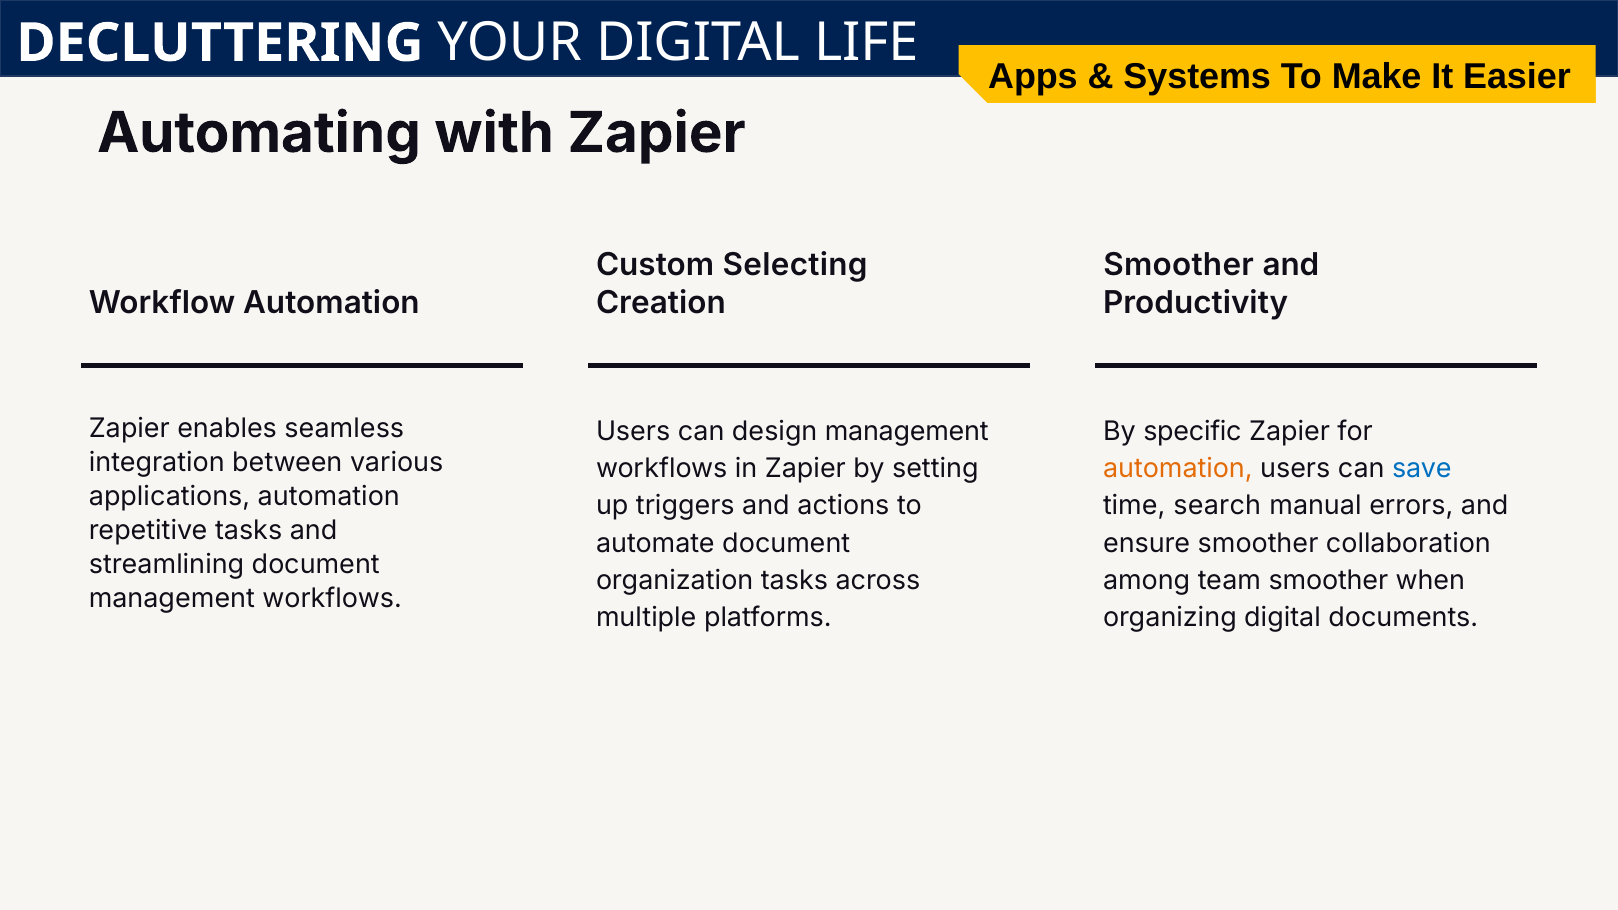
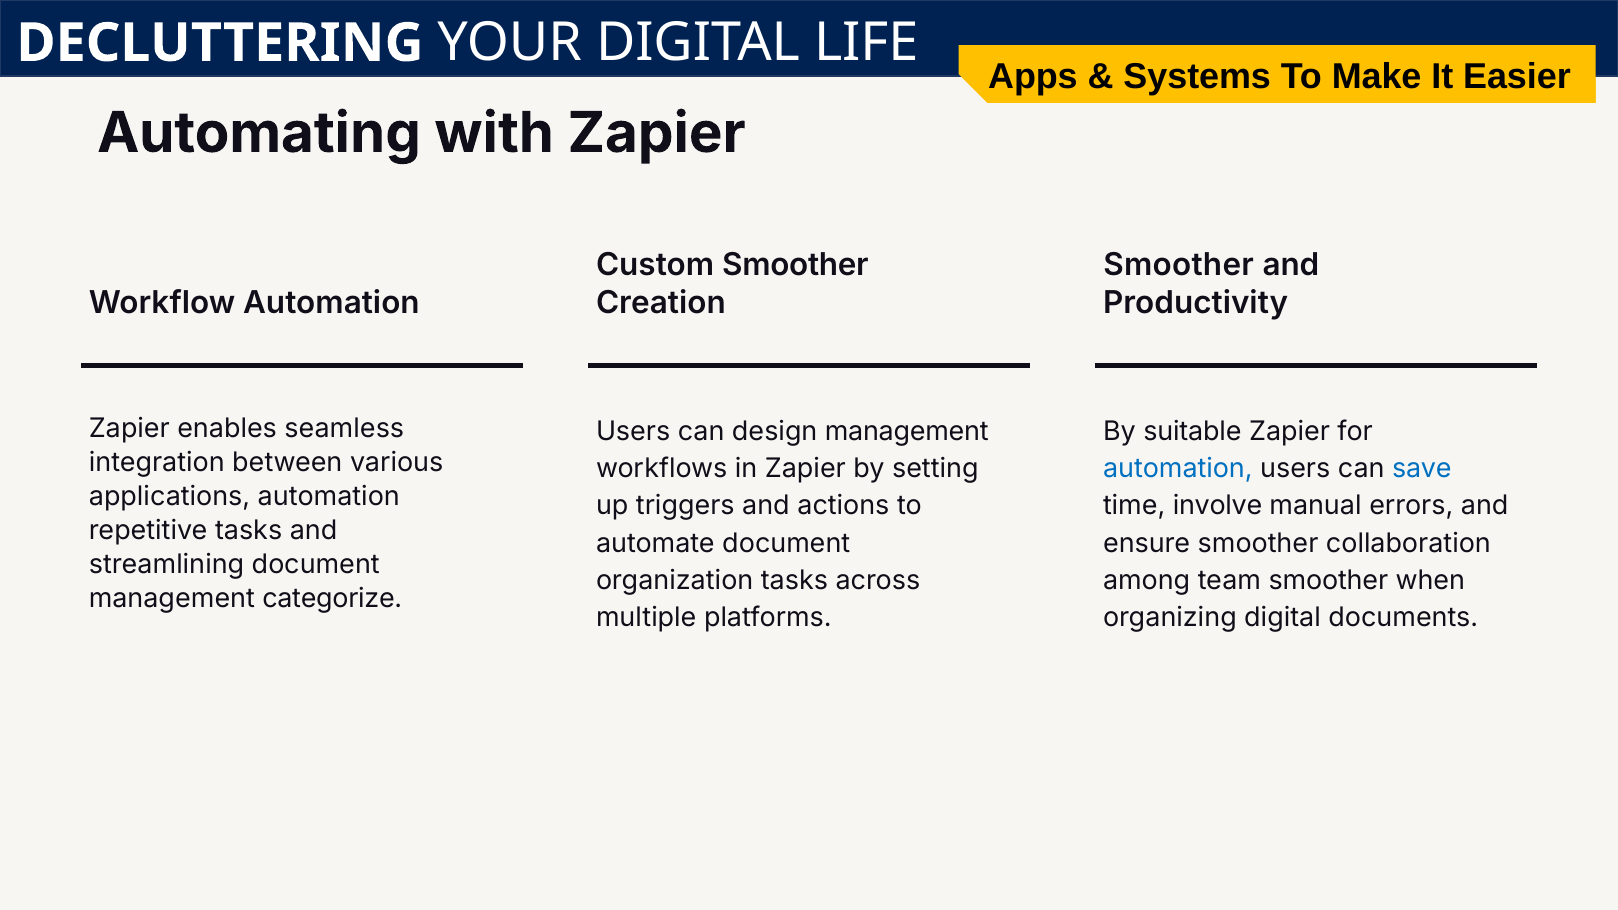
Custom Selecting: Selecting -> Smoother (795, 265)
specific: specific -> suitable (1192, 432)
automation colour: orange -> blue (1178, 469)
search: search -> involve (1217, 506)
workflows: workflows -> categorize (332, 598)
